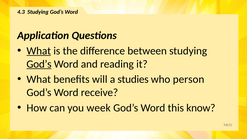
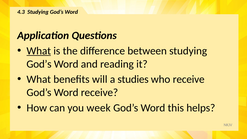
God’s underline: present -> none (39, 64)
who person: person -> receive (189, 80)
know: know -> helps (201, 108)
